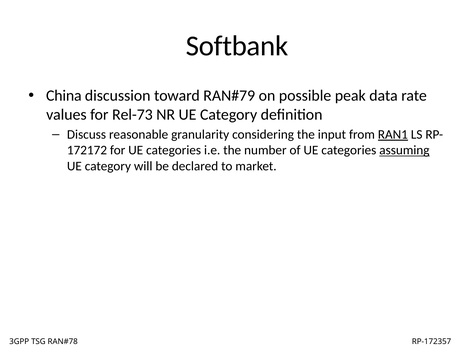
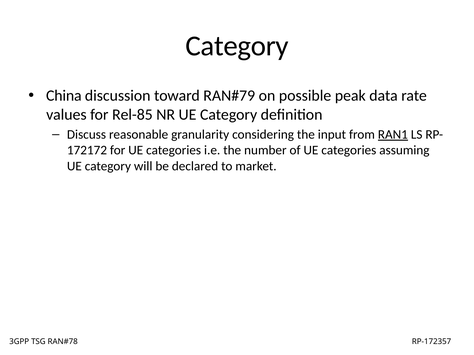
Softbank: Softbank -> Category (237, 46)
Rel-73: Rel-73 -> Rel-85 (132, 115)
assuming underline: present -> none (404, 151)
